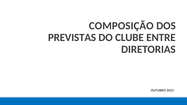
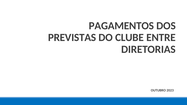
COMPOSIÇÃO: COMPOSIÇÃO -> PAGAMENTOS (121, 26)
